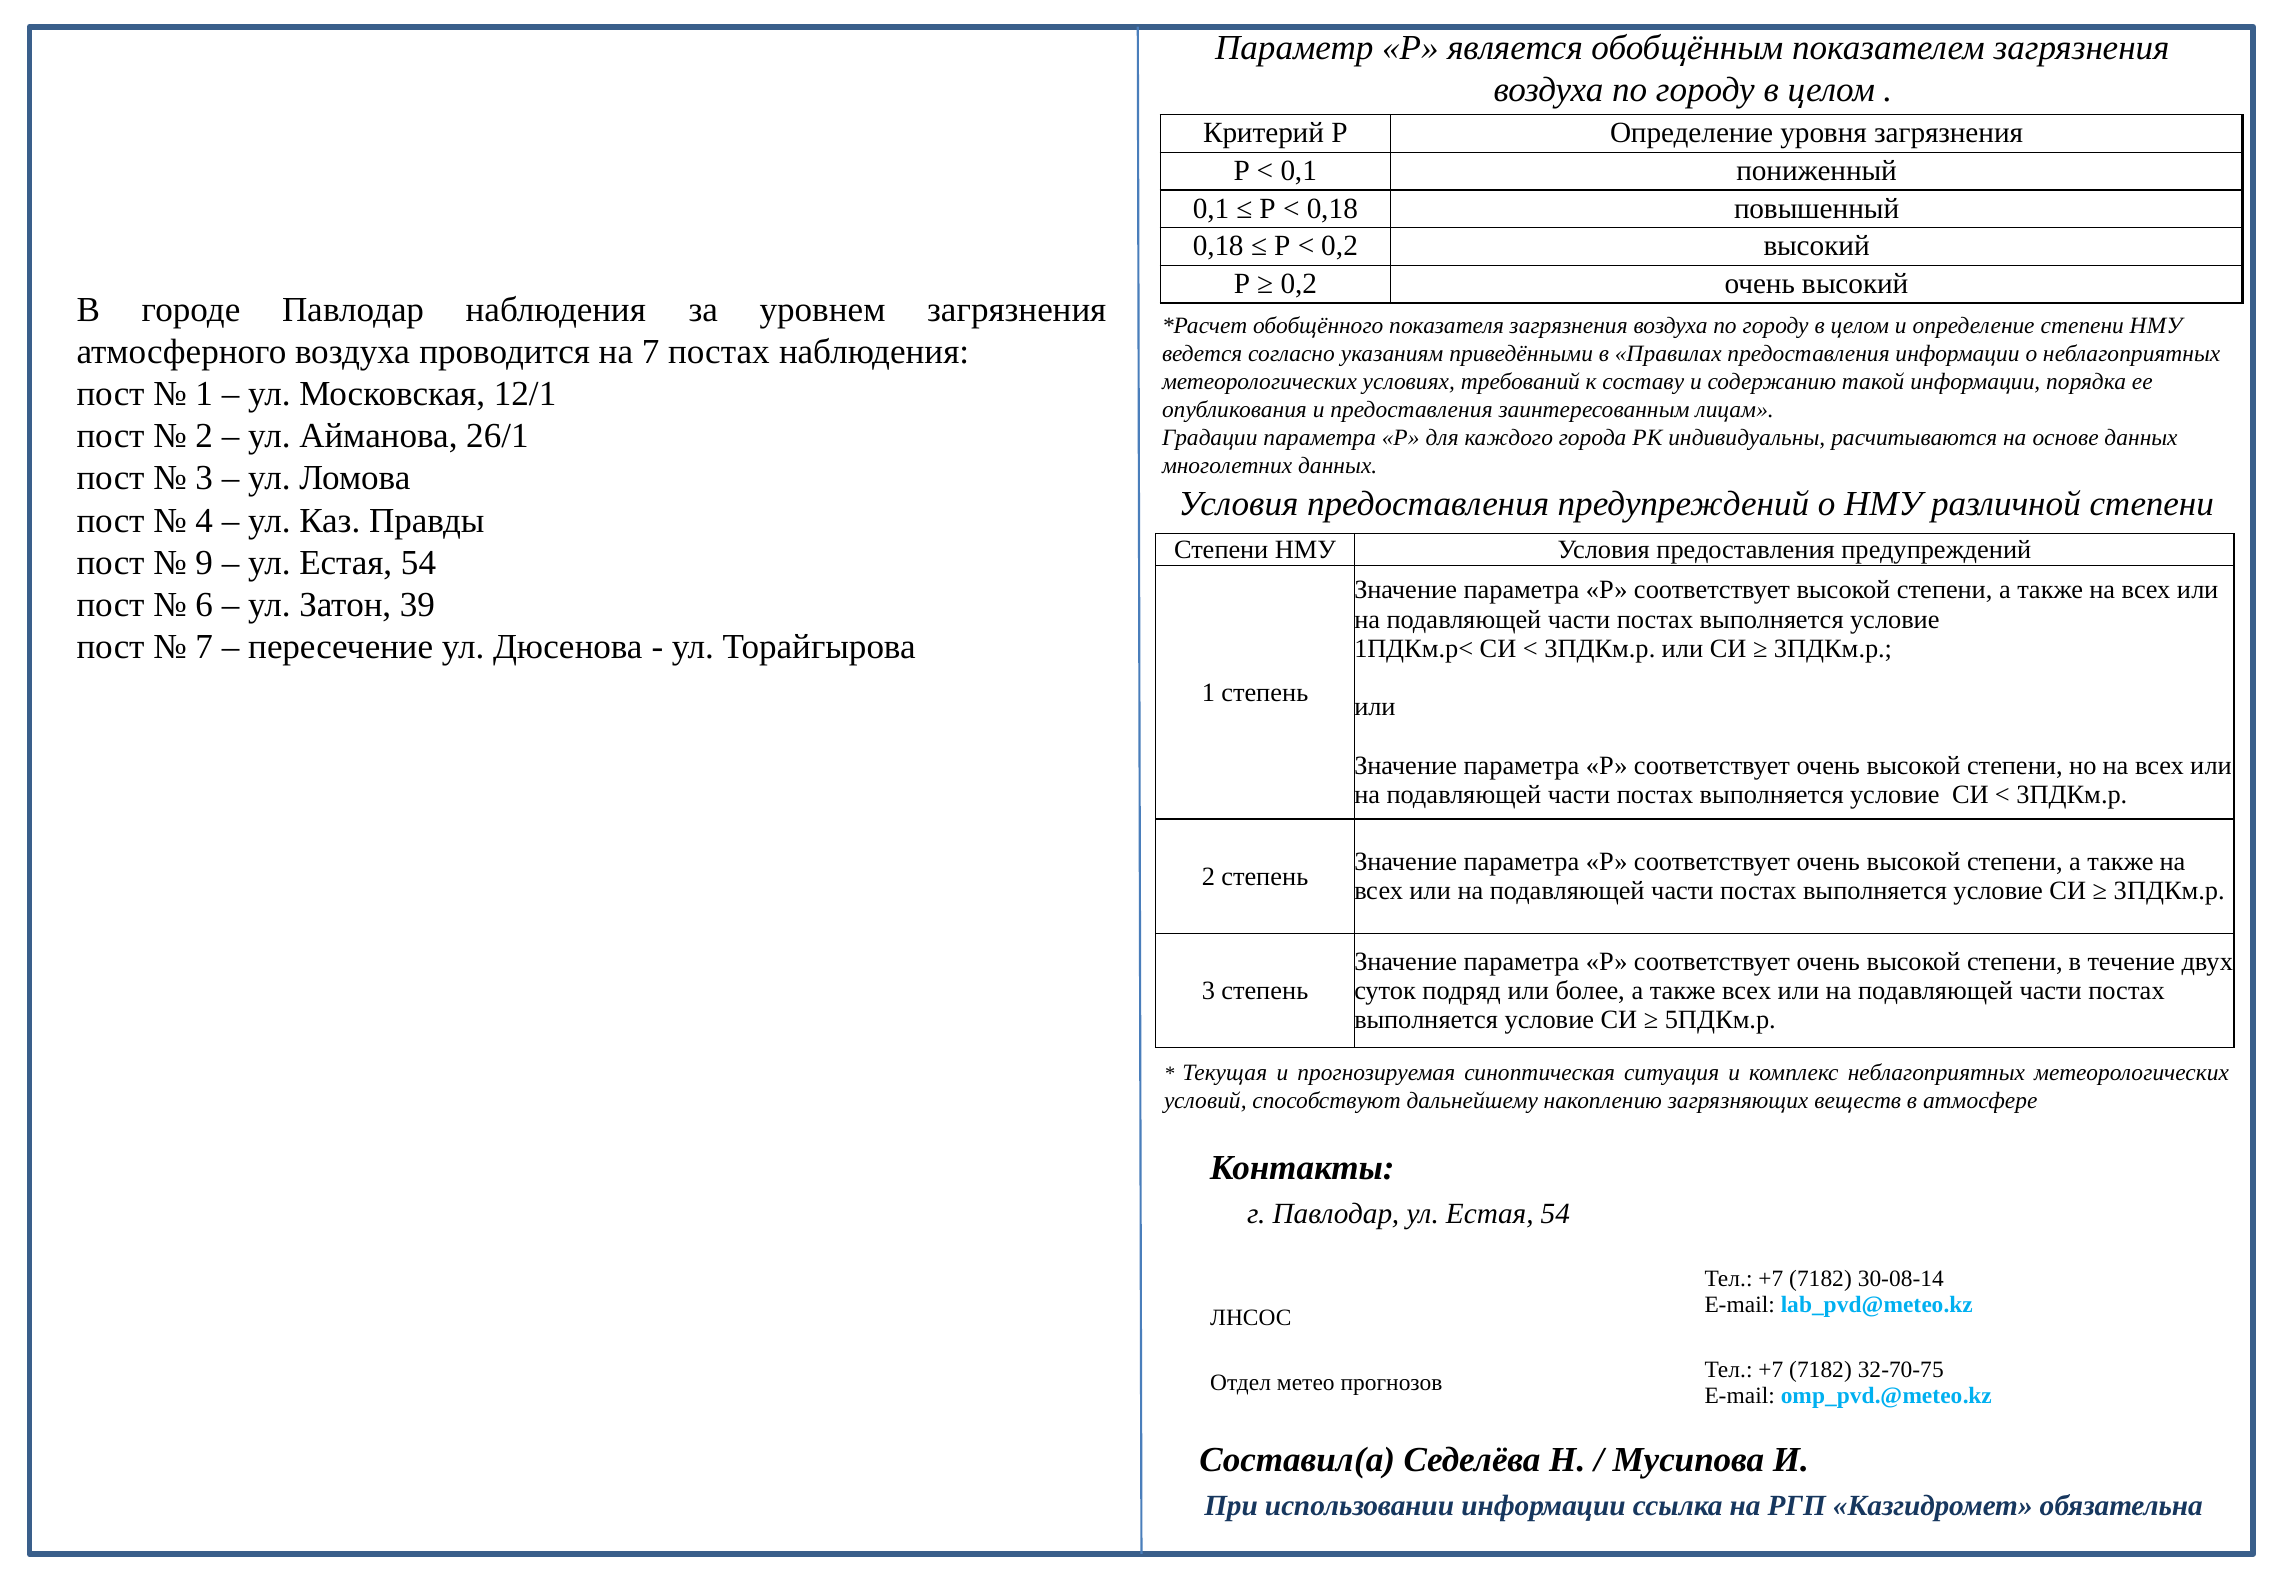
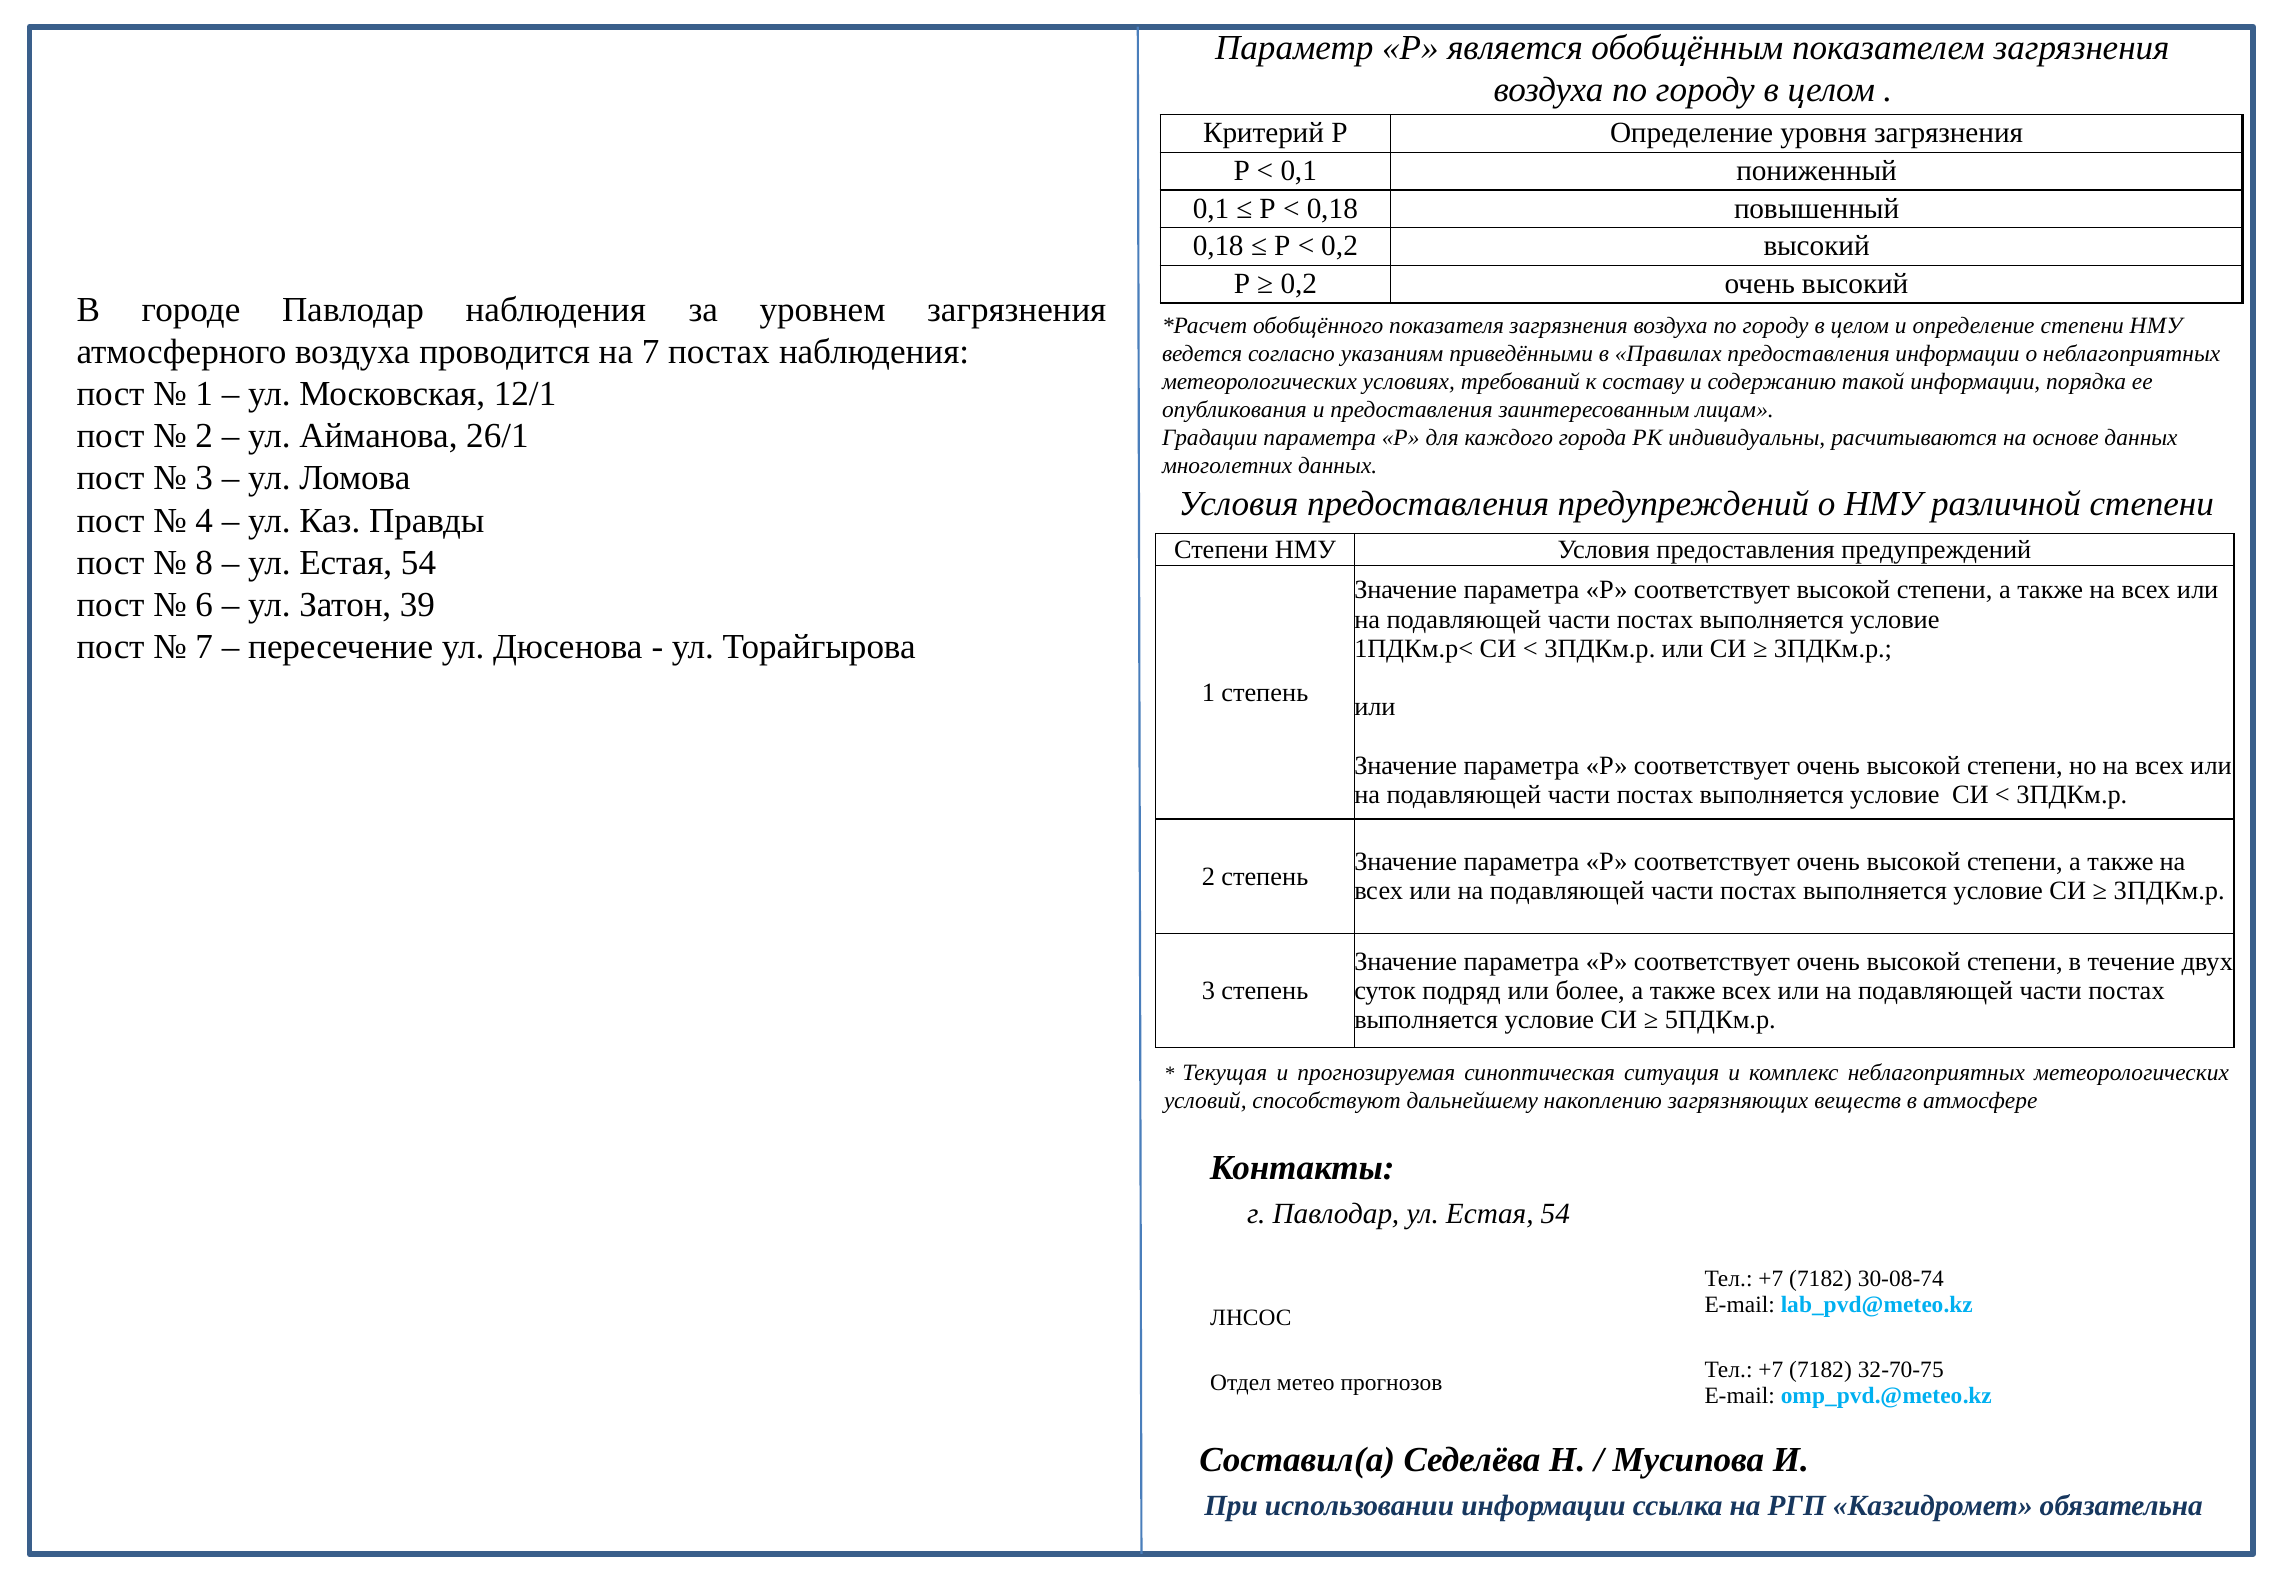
9: 9 -> 8 (204, 562)
30-08-14: 30-08-14 -> 30-08-74 (1901, 1278)
